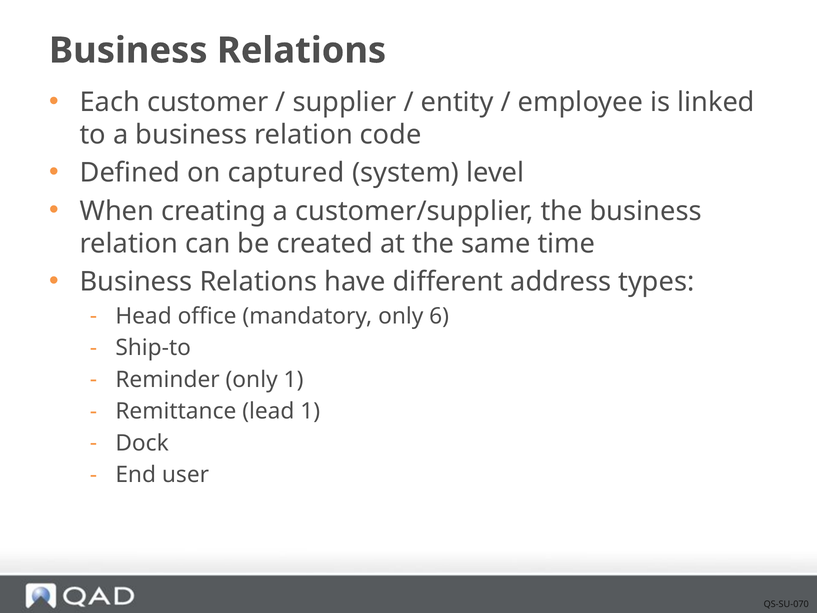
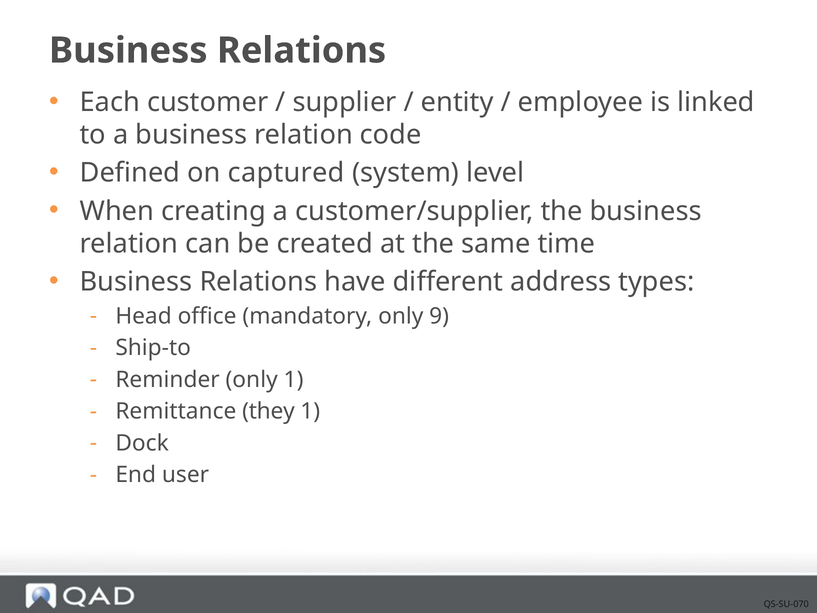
6: 6 -> 9 (439, 316)
lead: lead -> they (268, 411)
